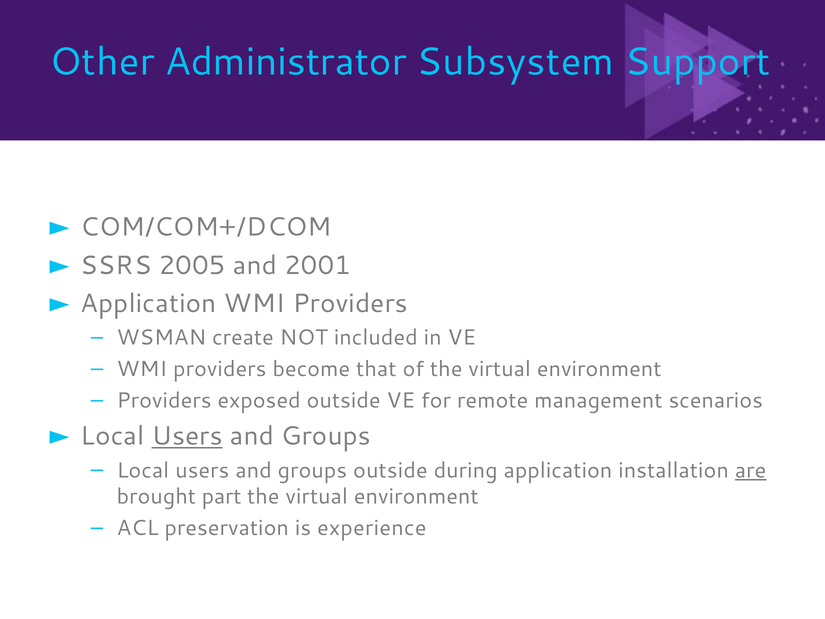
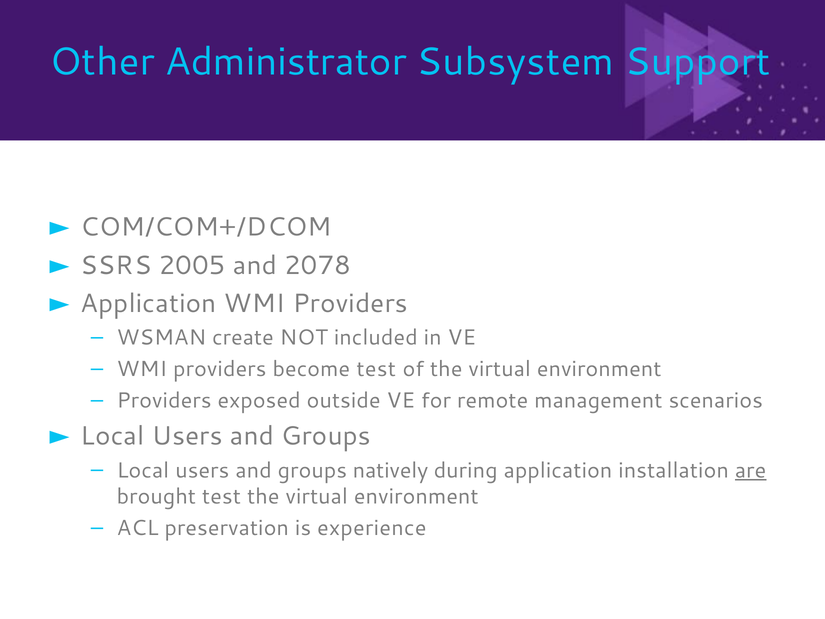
2001: 2001 -> 2078 (318, 265)
become that: that -> test (376, 369)
Users underline: present -> none (187, 436)
groups outside: outside -> natively (391, 470)
brought part: part -> test (221, 496)
